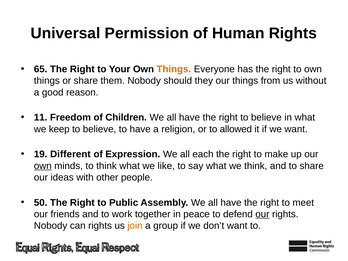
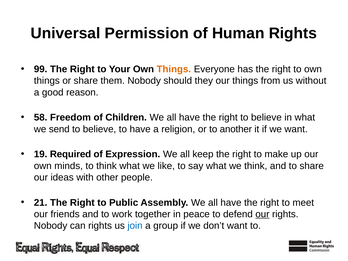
65: 65 -> 99 (41, 69)
11: 11 -> 58 (41, 117)
keep: keep -> send (59, 129)
allowed: allowed -> another (236, 129)
Different: Different -> Required (71, 154)
each: each -> keep (203, 154)
own underline: present -> none (43, 166)
50: 50 -> 21 (41, 203)
join colour: orange -> blue (135, 226)
